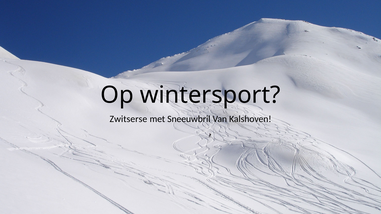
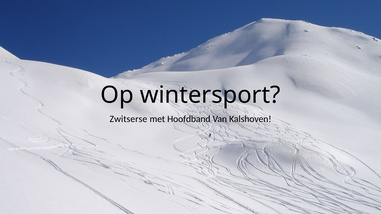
Sneeuwbril: Sneeuwbril -> Hoofdband (189, 119)
